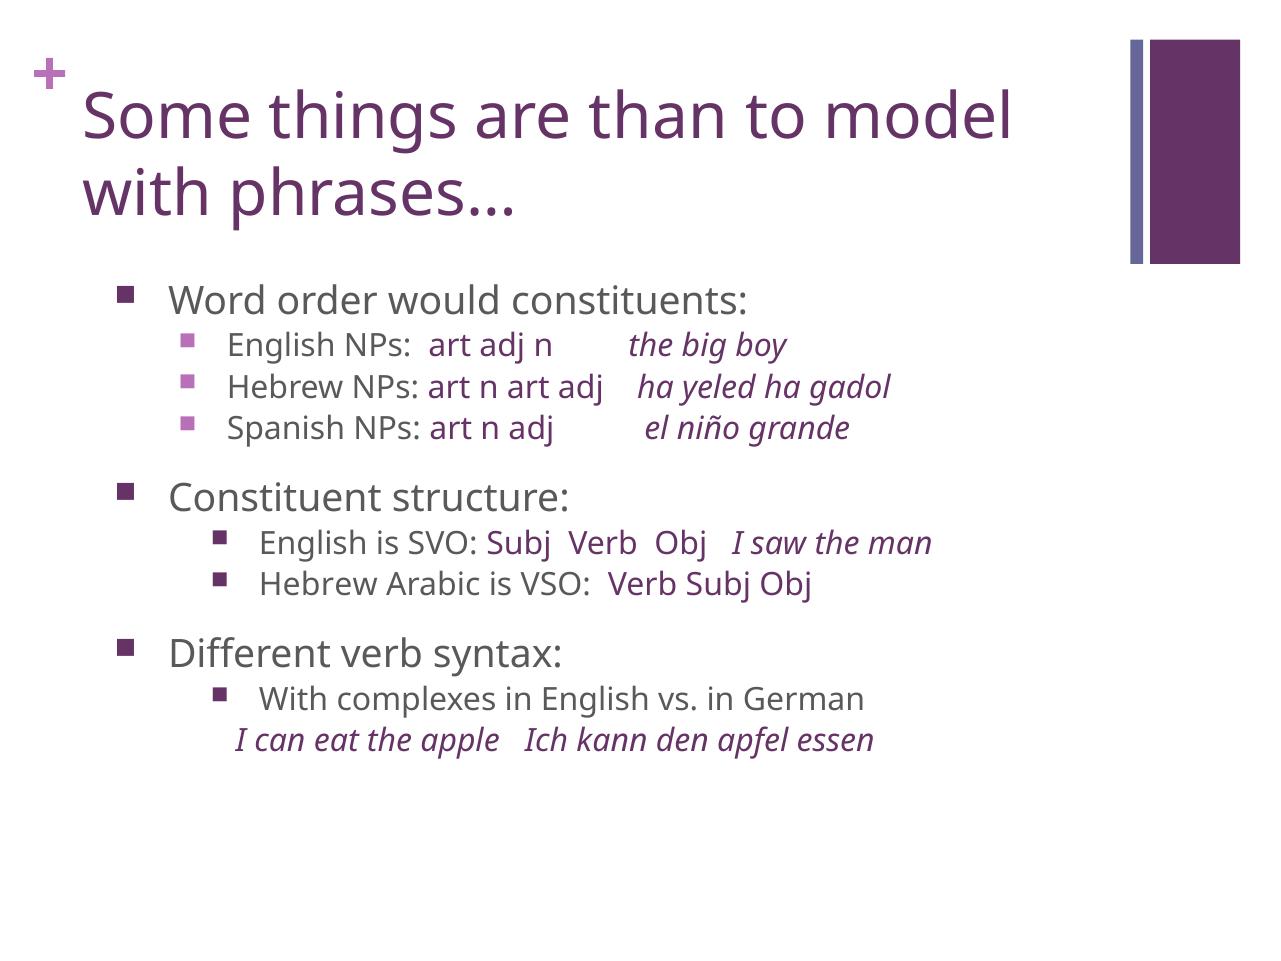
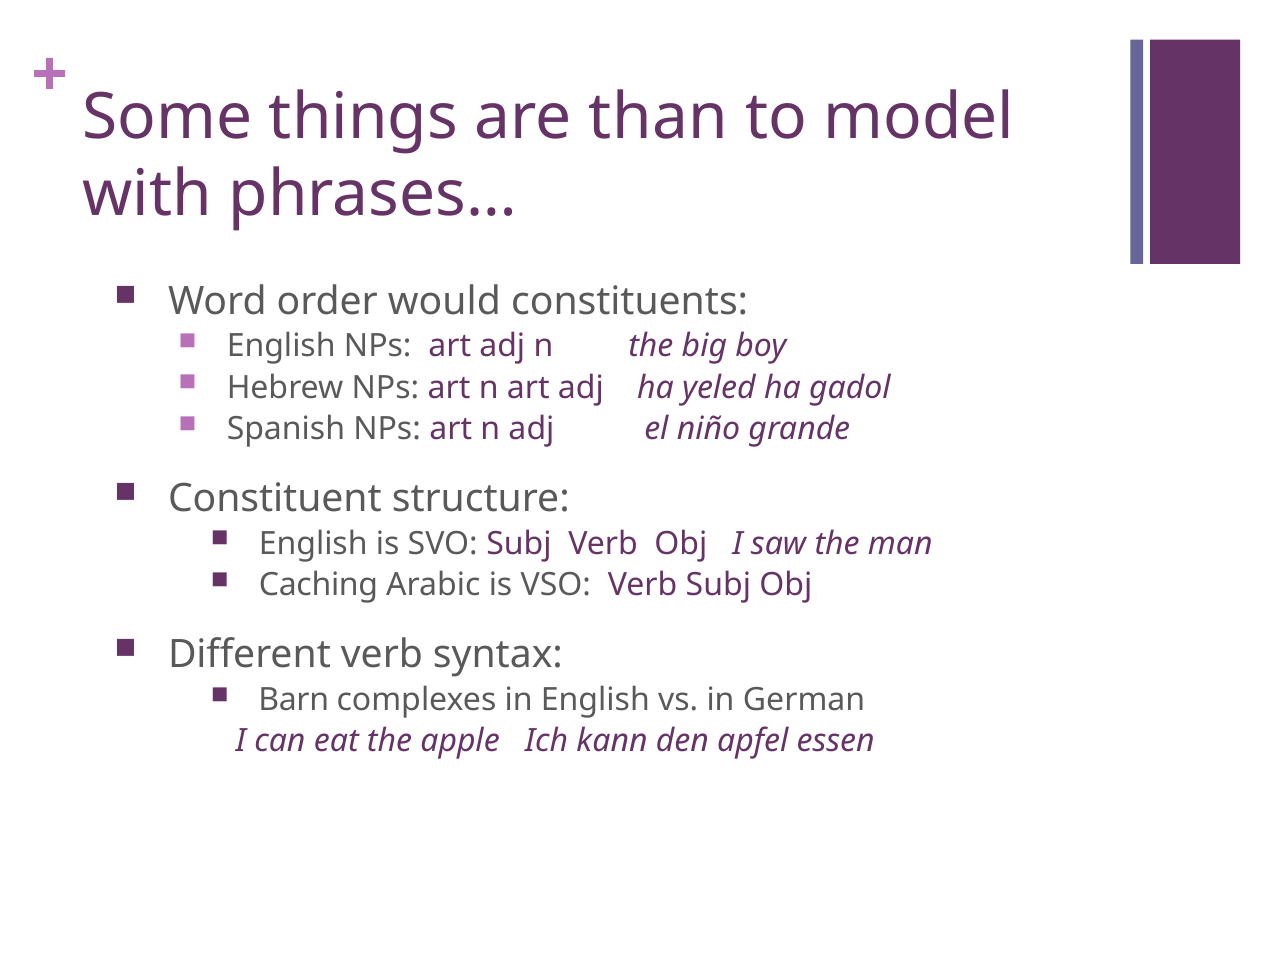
Hebrew: Hebrew -> Caching (318, 585)
With: With -> Barn (294, 700)
